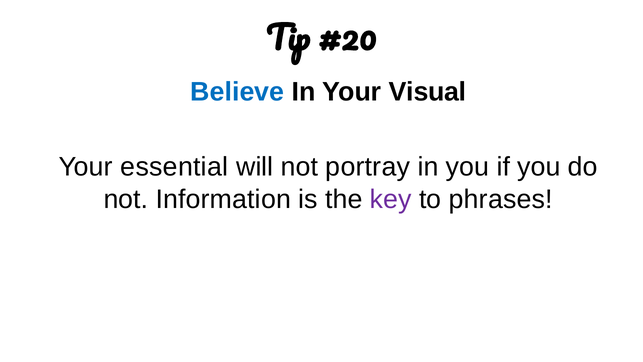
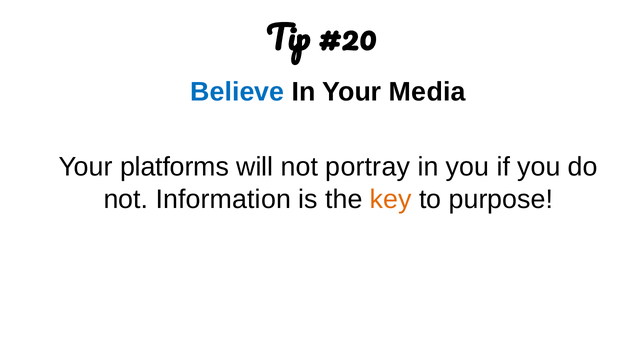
Visual: Visual -> Media (427, 92)
essential: essential -> platforms (175, 167)
key colour: purple -> orange (391, 199)
phrases: phrases -> purpose (501, 199)
